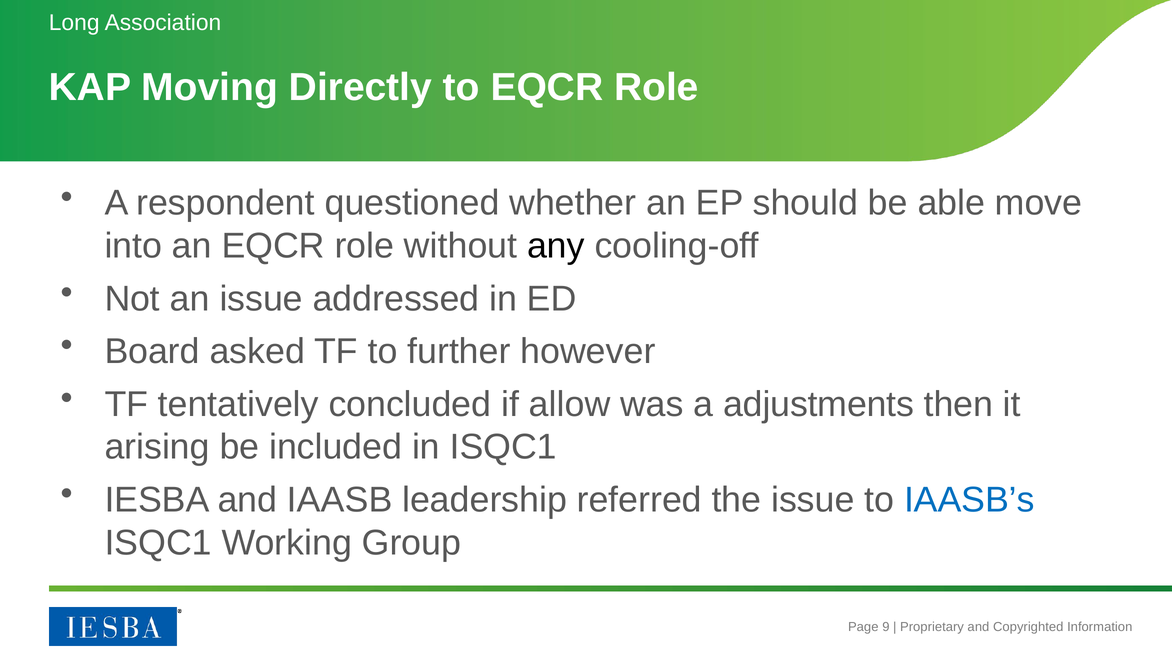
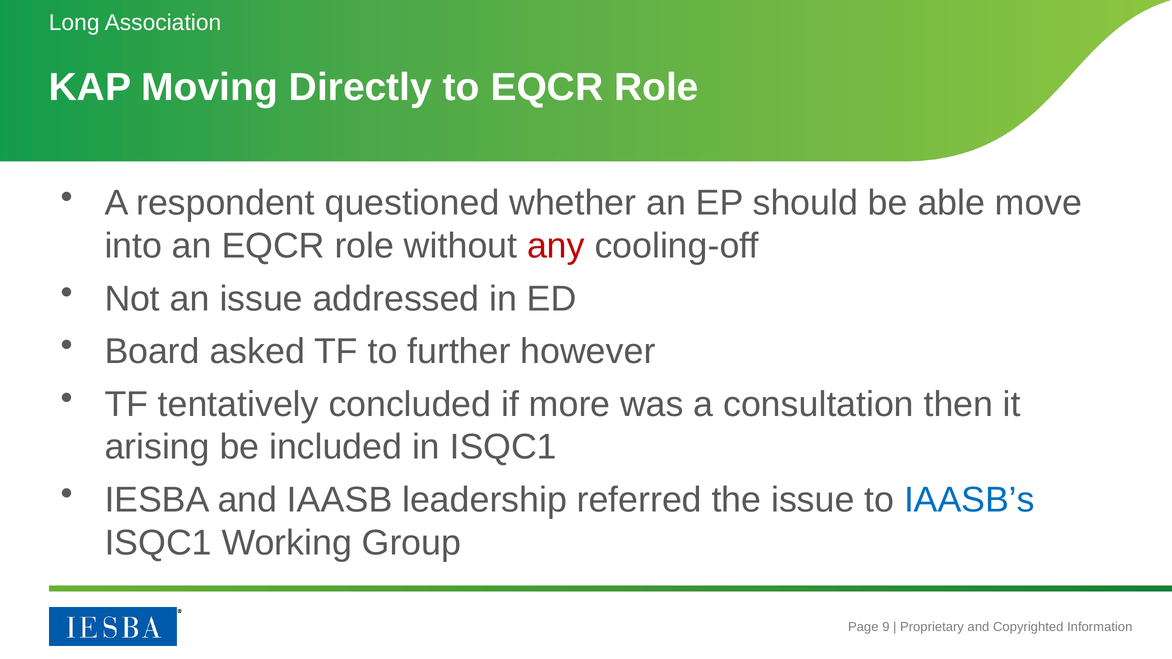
any colour: black -> red (556, 246)
allow: allow -> more (570, 404)
adjustments: adjustments -> consultation (819, 404)
